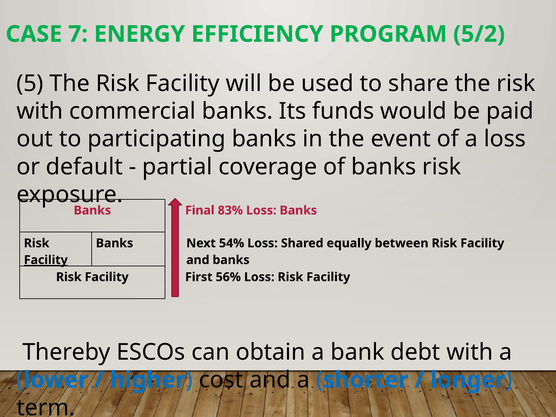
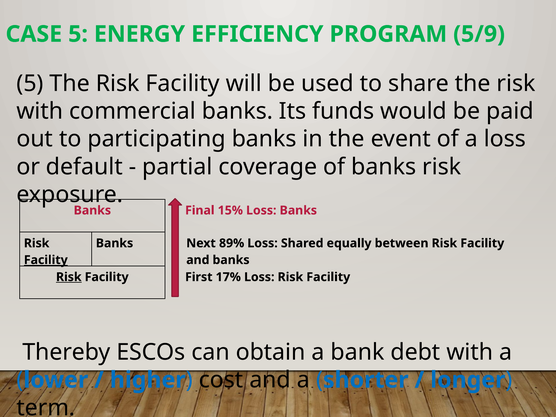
CASE 7: 7 -> 5 (78, 34)
5/2: 5/2 -> 5/9 (479, 34)
83%: 83% -> 15% (230, 210)
54%: 54% -> 89% (232, 243)
Risk underline: none -> present (69, 277)
56%: 56% -> 17% (228, 277)
